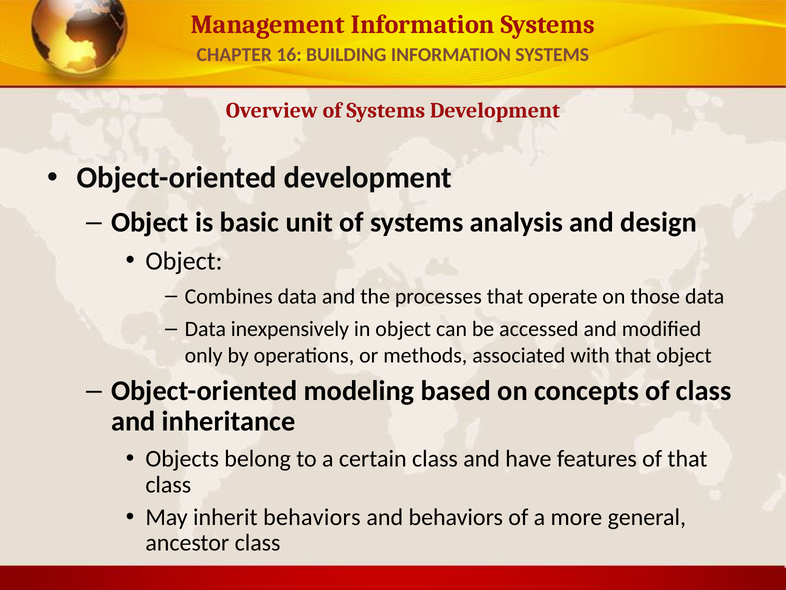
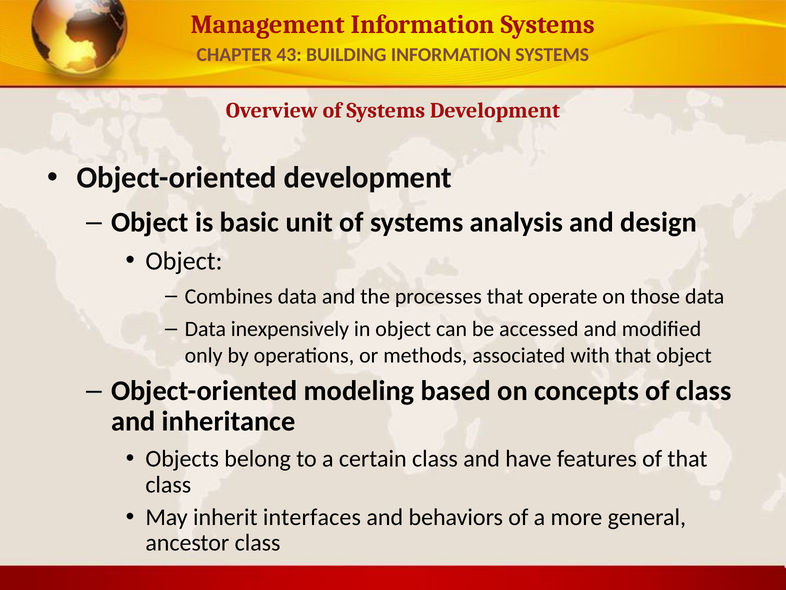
16: 16 -> 43 (289, 55)
inherit behaviors: behaviors -> interfaces (312, 517)
